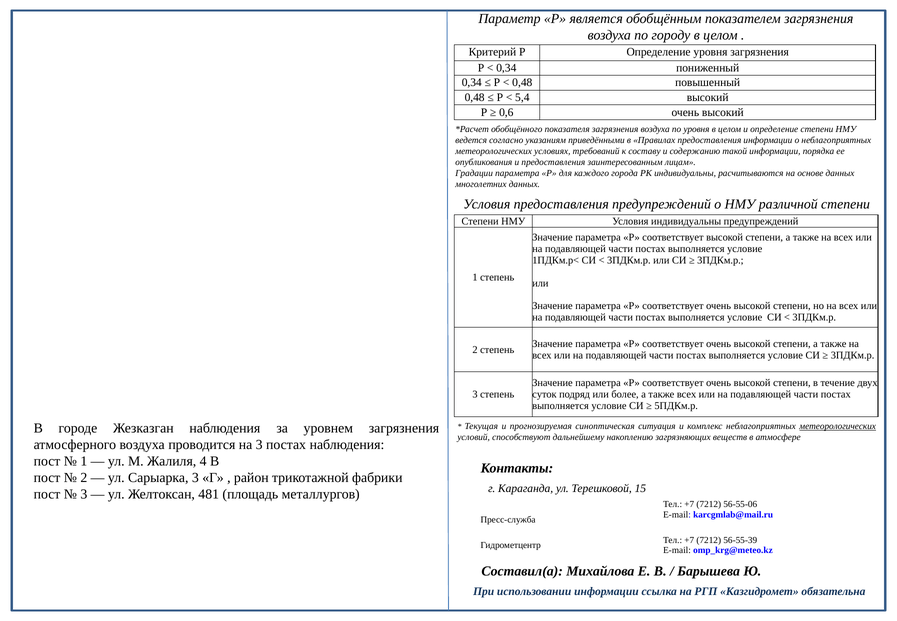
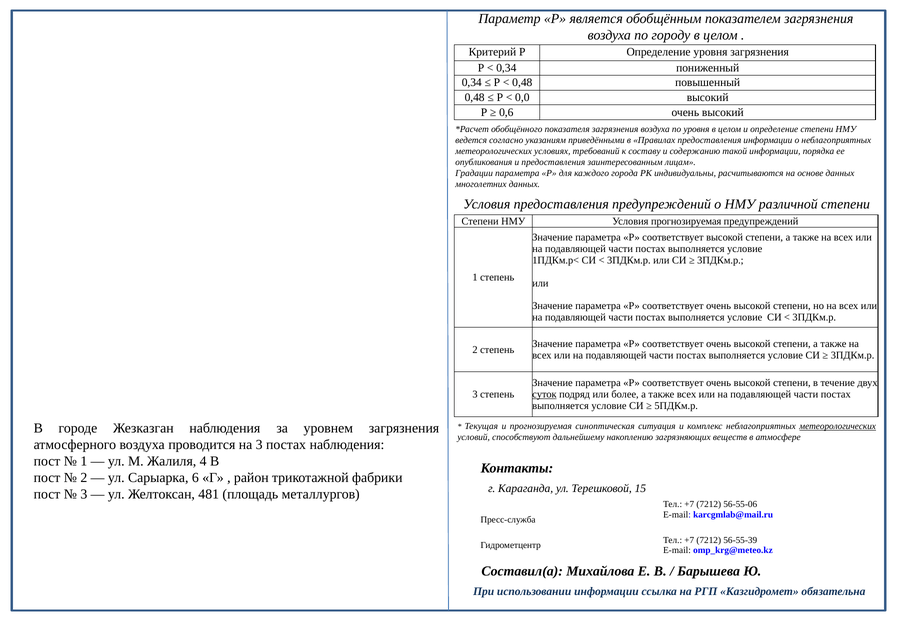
5,4: 5,4 -> 0,0 (522, 97)
Условия индивидуальны: индивидуальны -> прогнозируемая (686, 221)
суток underline: none -> present (544, 394)
Сарыарка 3: 3 -> 6 (195, 478)
